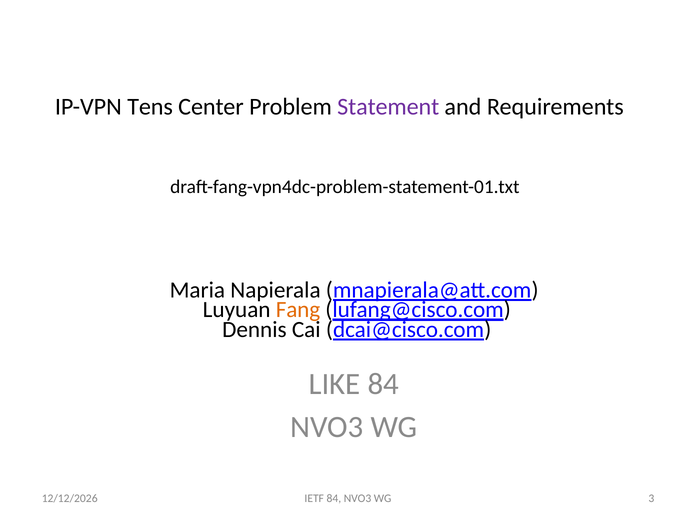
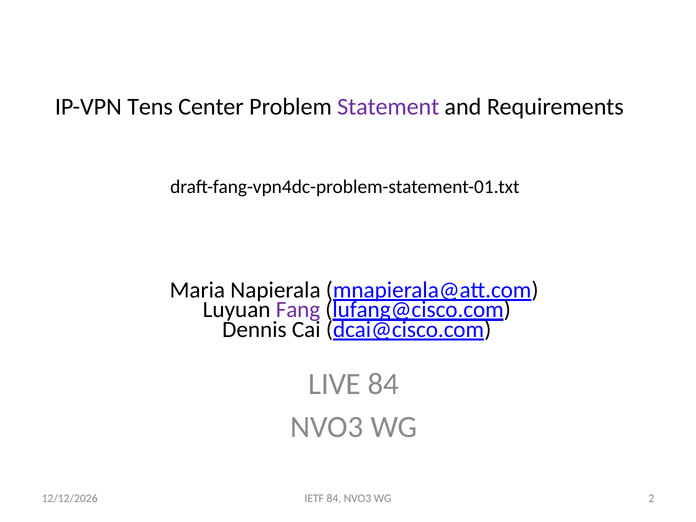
Fang colour: orange -> purple (298, 310)
LIKE: LIKE -> LIVE (335, 384)
3: 3 -> 2 (651, 498)
